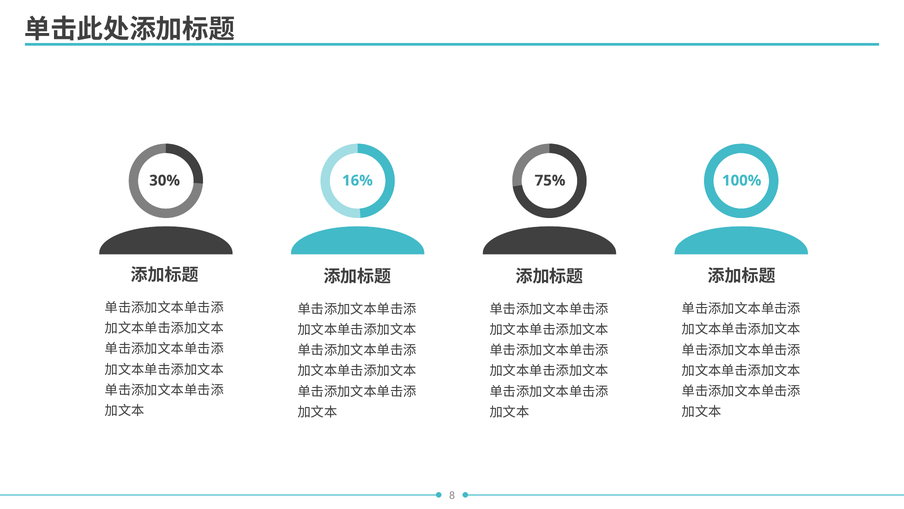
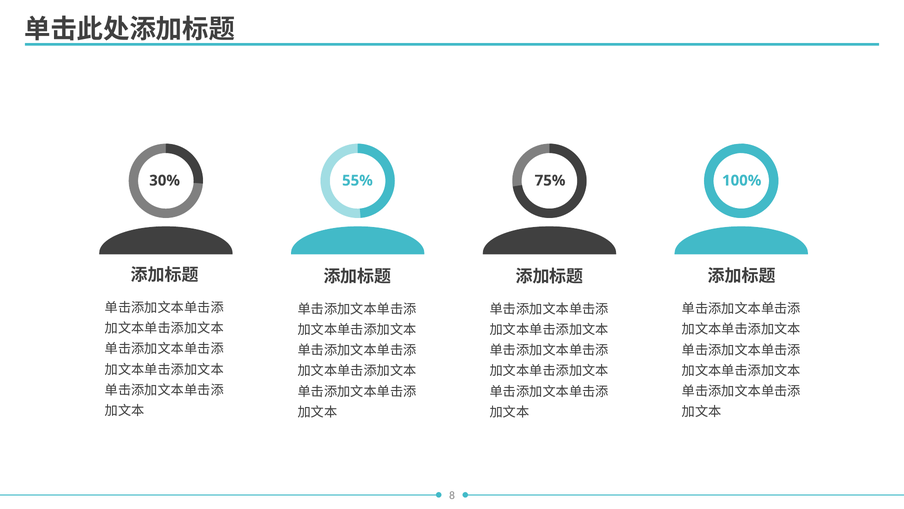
16%: 16% -> 55% (357, 180)
